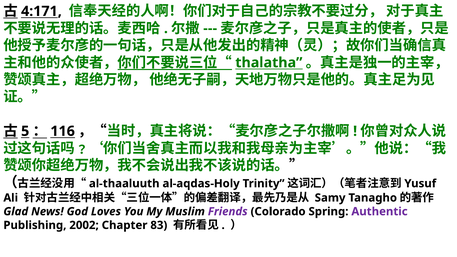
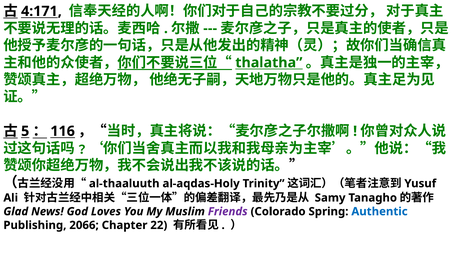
Authentic colour: purple -> blue (379, 212)
2002: 2002 -> 2066 (84, 225)
83: 83 -> 22 (159, 225)
